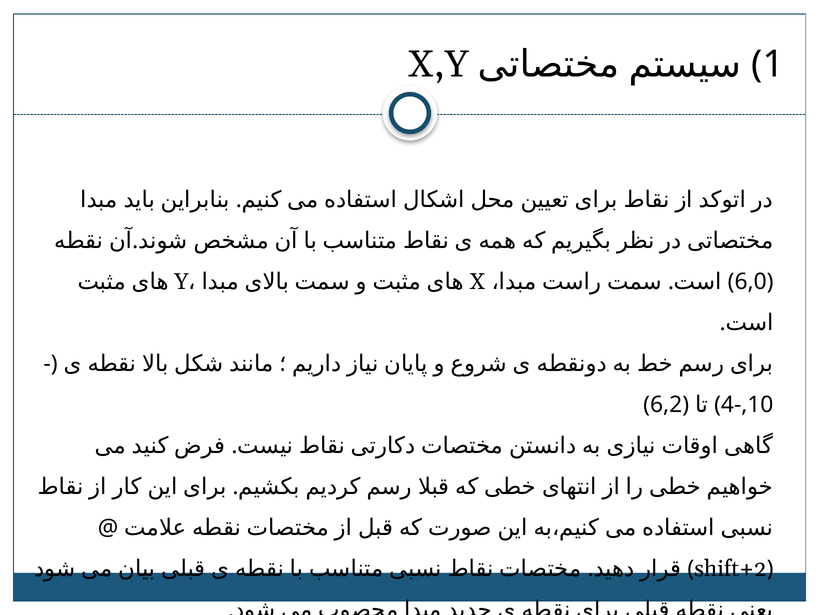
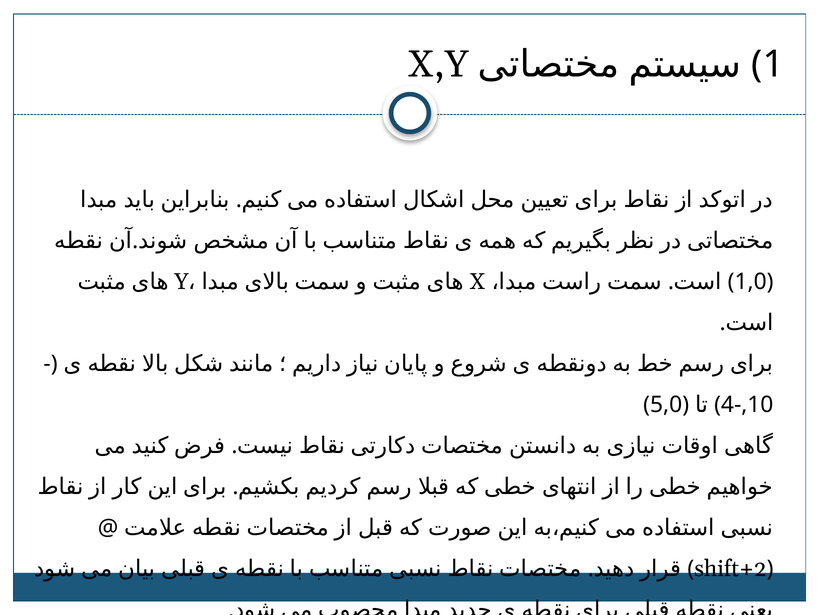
6,0: 6,0 -> 1,0 (751, 281)
6,2: 6,2 -> 5,0 (666, 404)
